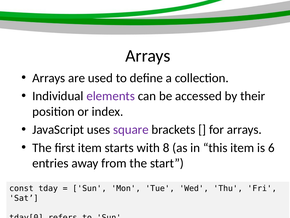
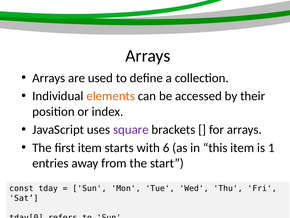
elements colour: purple -> orange (111, 96)
8: 8 -> 6 (166, 147)
6: 6 -> 1 (271, 147)
